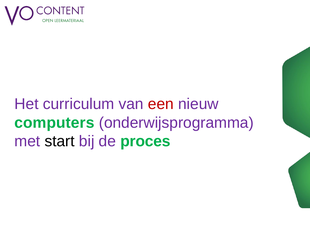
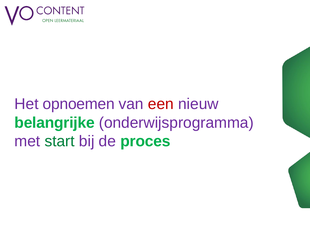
curriculum: curriculum -> opnoemen (79, 104)
computers: computers -> belangrijke (55, 122)
start colour: black -> green (60, 141)
